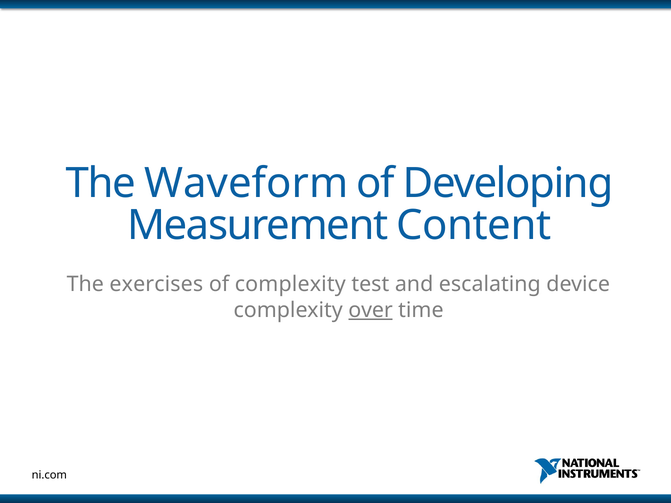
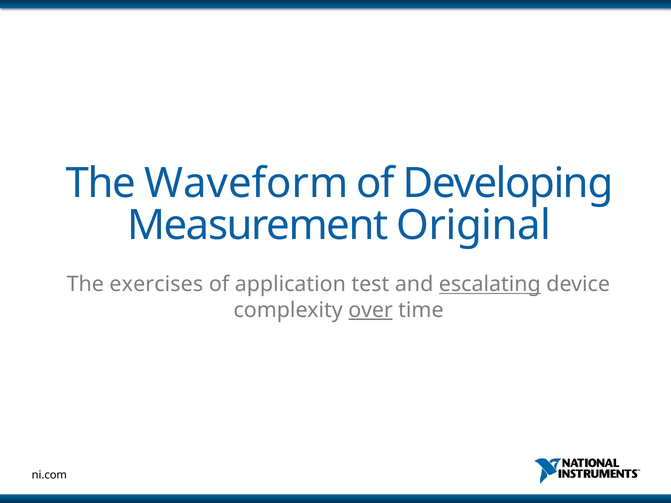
Content: Content -> Original (474, 225)
of complexity: complexity -> application (290, 284)
escalating underline: none -> present (490, 284)
